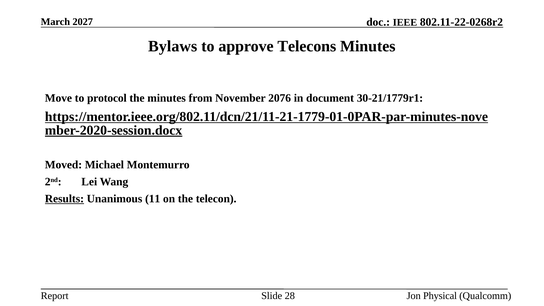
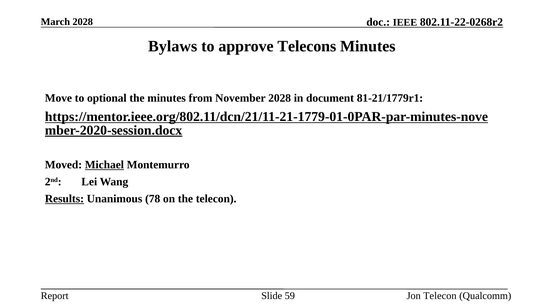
March 2027: 2027 -> 2028 (83, 22)
protocol: protocol -> optional (107, 98)
November 2076: 2076 -> 2028 (280, 98)
30-21/1779r1: 30-21/1779r1 -> 81-21/1779r1 (390, 98)
Michael underline: none -> present (104, 165)
11: 11 -> 78 (153, 199)
28: 28 -> 59 (290, 296)
Jon Physical: Physical -> Telecon (440, 296)
